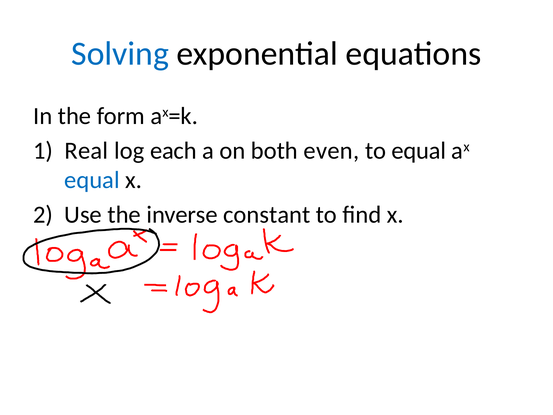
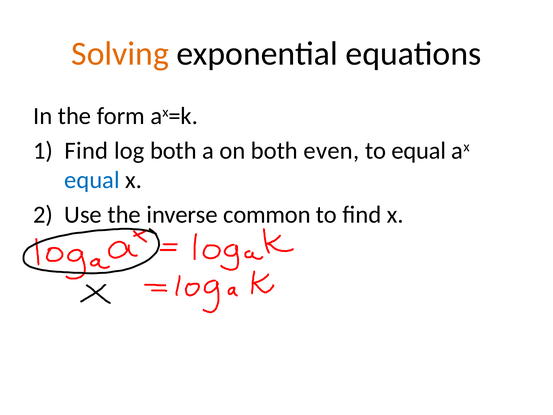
Solving colour: blue -> orange (120, 54)
Real: Real -> Find (86, 150)
log each: each -> both (173, 150)
constant: constant -> common (267, 214)
